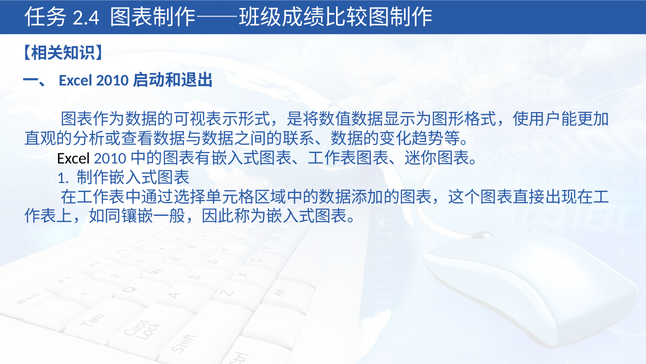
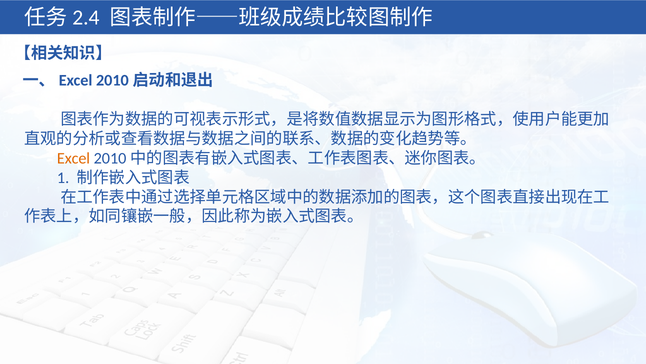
Excel colour: black -> orange (73, 158)
